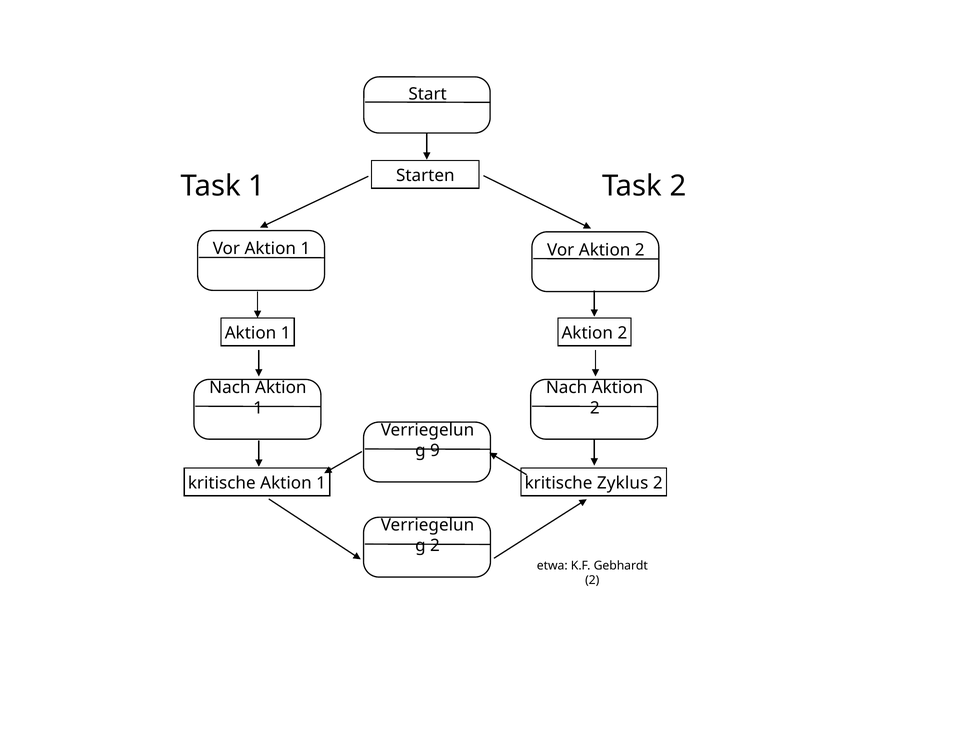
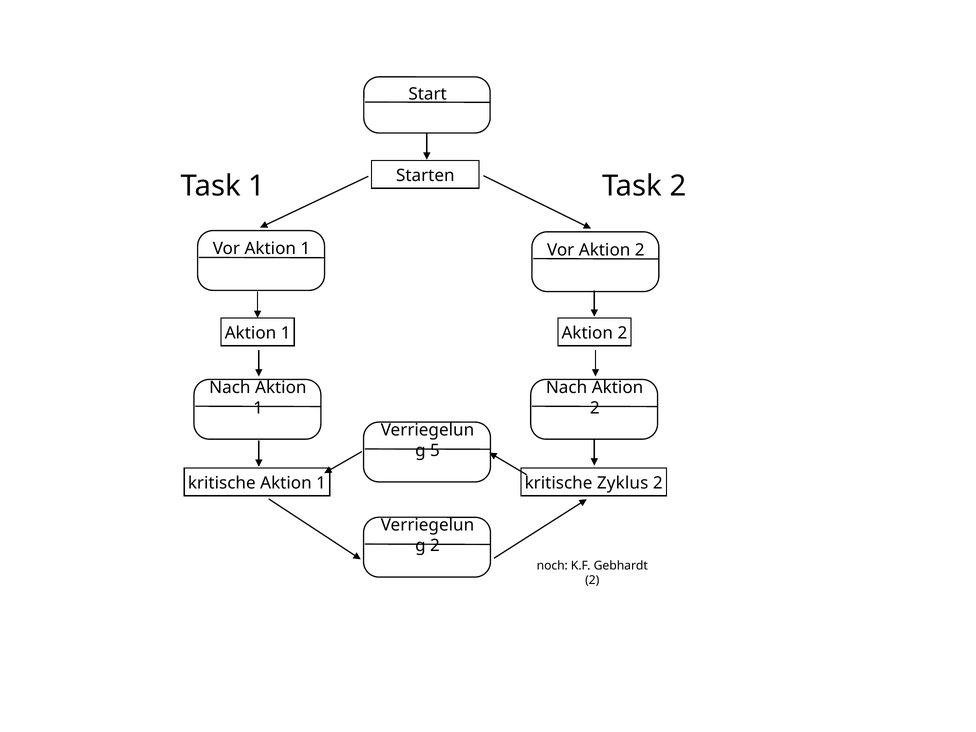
9: 9 -> 5 (435, 451)
etwa: etwa -> noch (552, 566)
